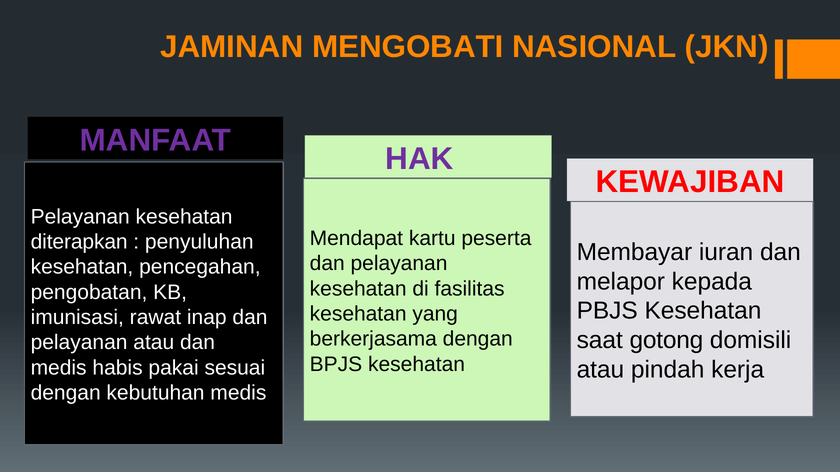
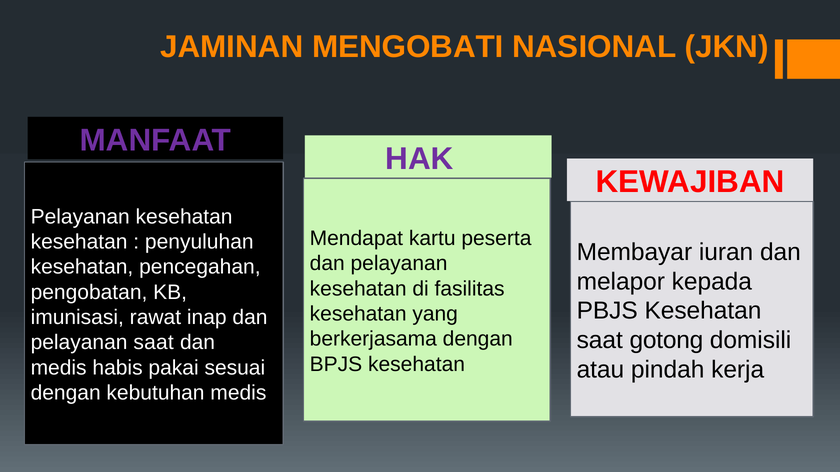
diterapkan: diterapkan -> kesehatan (79, 242)
pelayanan atau: atau -> saat (154, 343)
